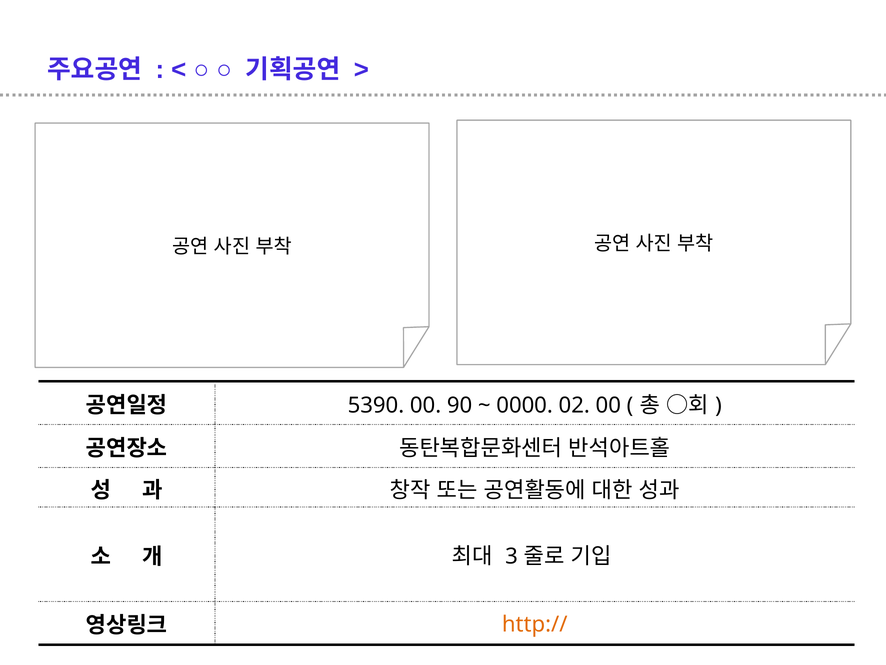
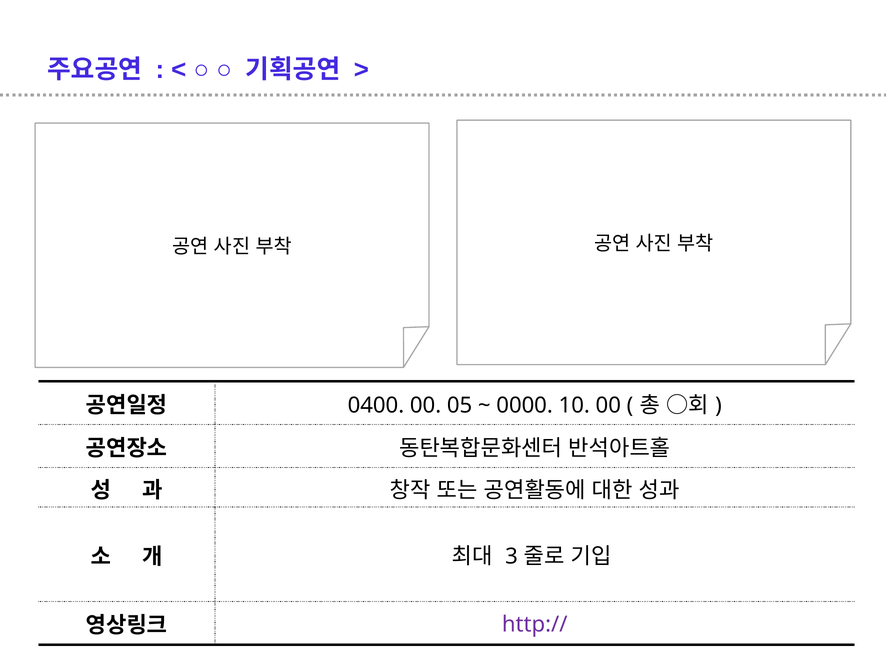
5390: 5390 -> 0400 (376, 405)
90: 90 -> 05 (460, 405)
02: 02 -> 10 (574, 405)
http:// colour: orange -> purple (535, 624)
